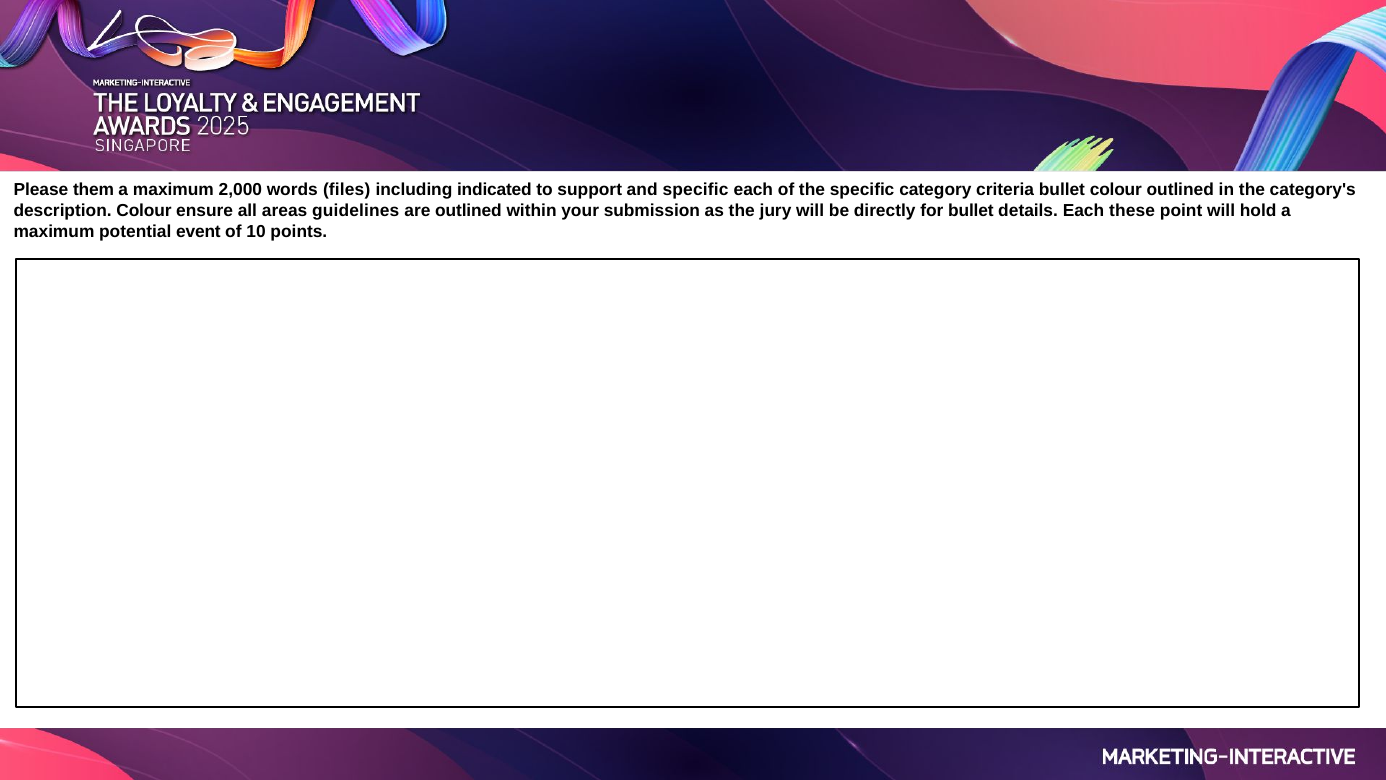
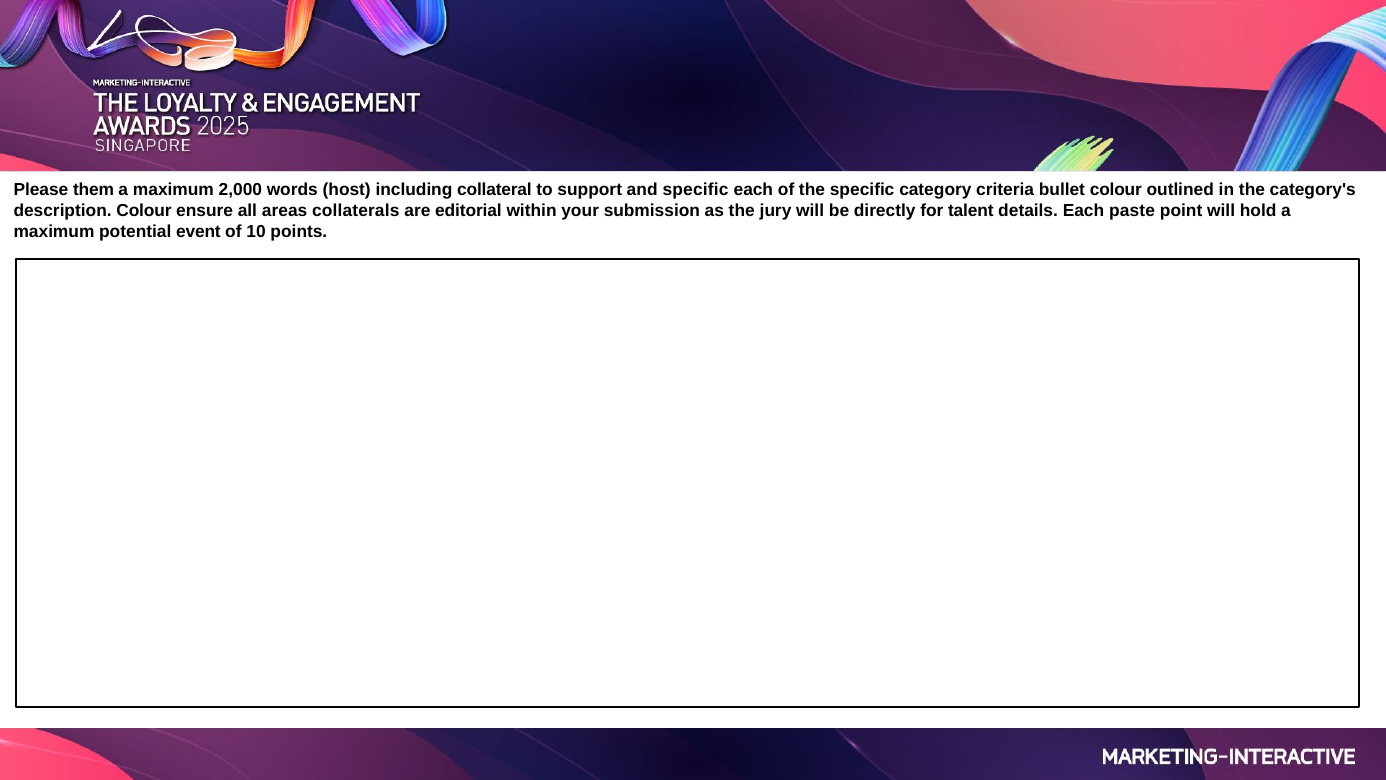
files: files -> host (347, 190)
indicated: indicated -> collateral (494, 190)
guidelines: guidelines -> collaterals (356, 211)
are outlined: outlined -> editorial (468, 211)
for bullet: bullet -> talent (971, 211)
these: these -> paste (1132, 211)
